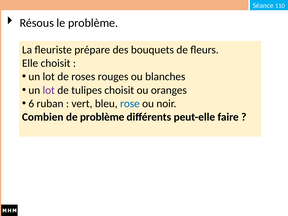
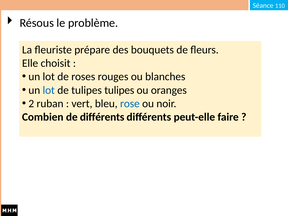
lot colour: purple -> blue (49, 90)
tulipes choisit: choisit -> tulipes (119, 90)
6: 6 -> 2 (31, 104)
de problème: problème -> différents (102, 117)
